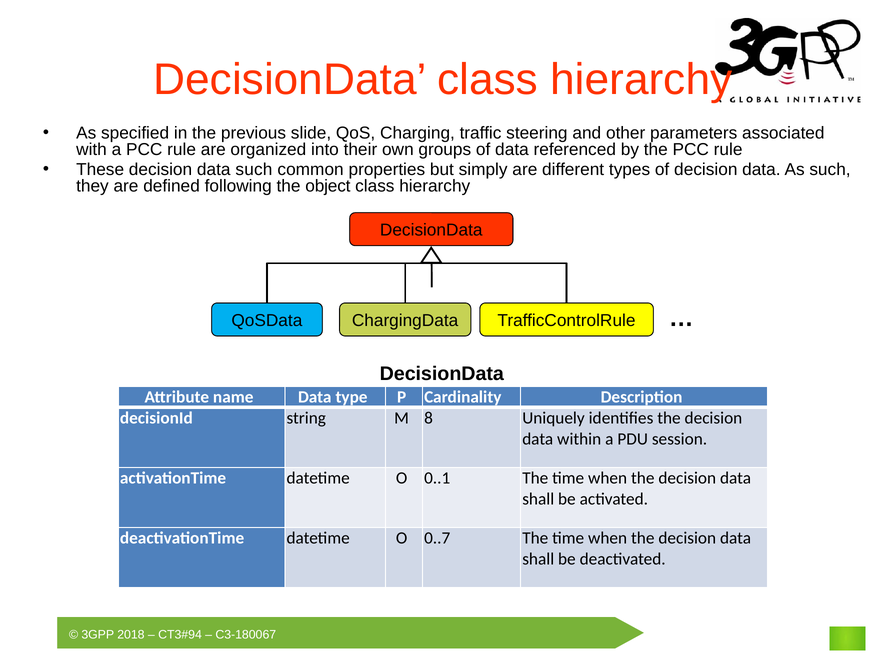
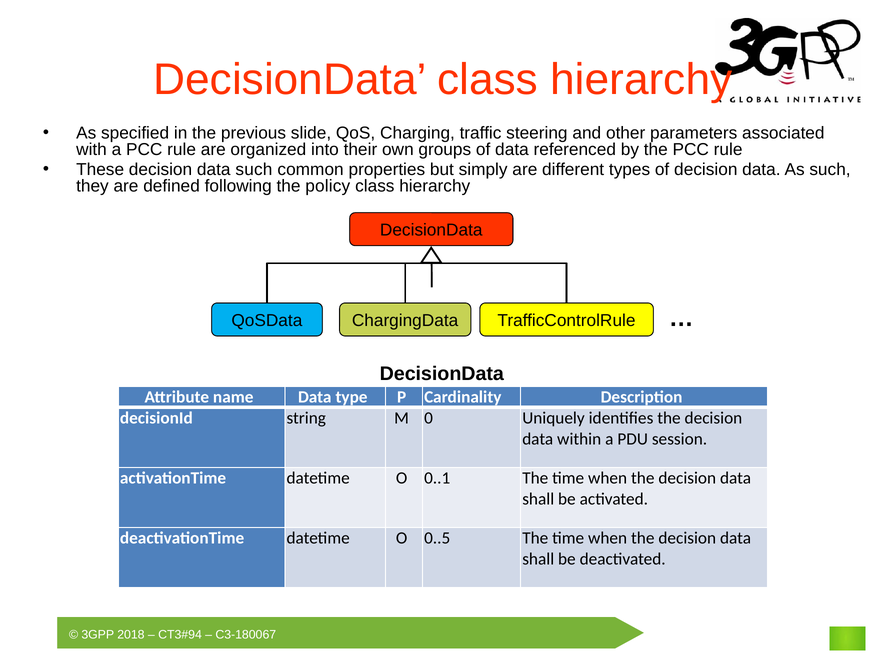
object: object -> policy (328, 186)
8: 8 -> 0 (428, 418)
0..7: 0..7 -> 0..5 (437, 539)
